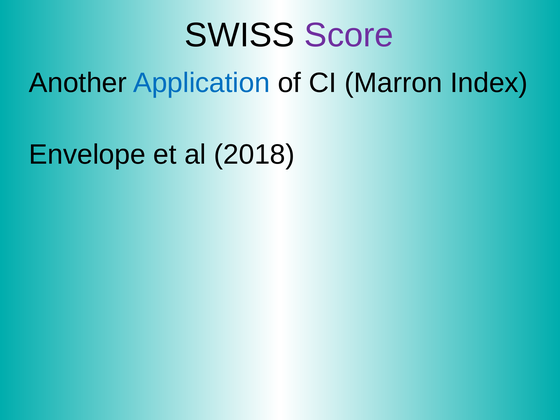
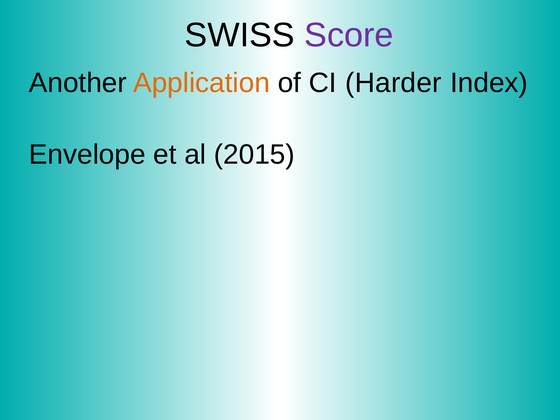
Application colour: blue -> orange (202, 83)
Marron: Marron -> Harder (393, 83)
2018: 2018 -> 2015 (254, 155)
